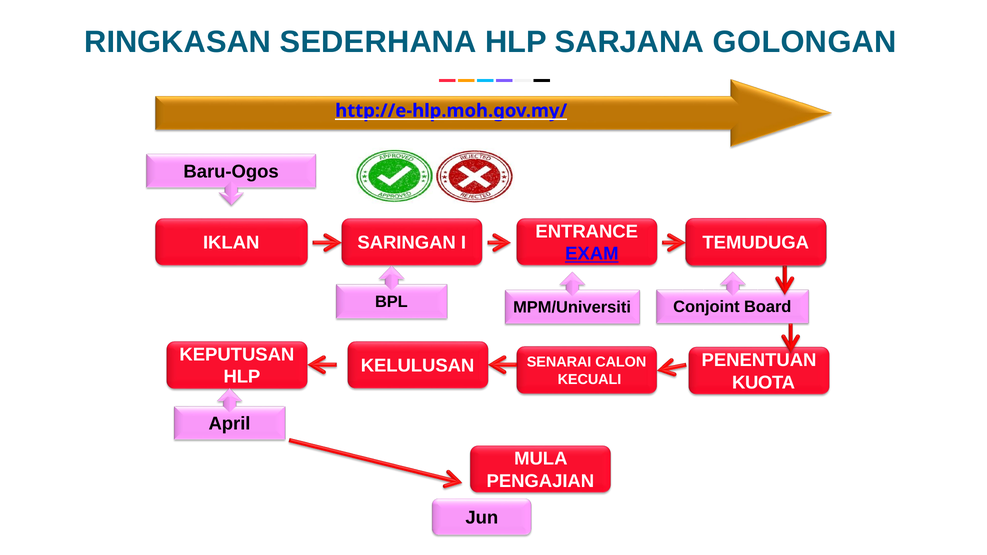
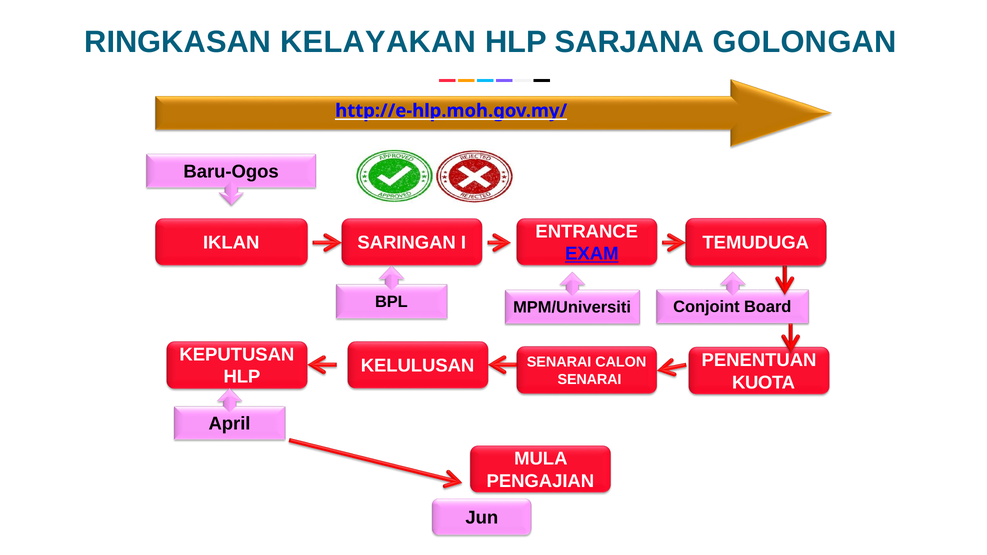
SEDERHANA: SEDERHANA -> KELAYAKAN (378, 42)
KECUALI: KECUALI -> SENARAI (590, 379)
